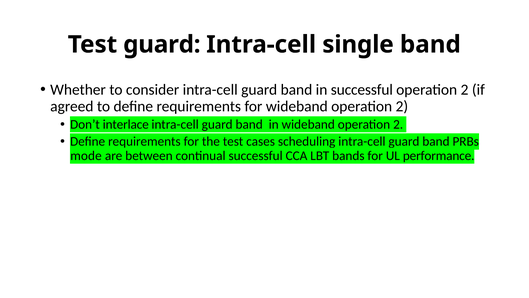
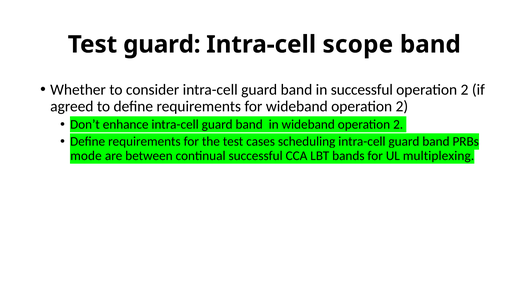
single: single -> scope (358, 44)
interlace: interlace -> enhance (126, 124)
performance: performance -> multiplexing (439, 156)
